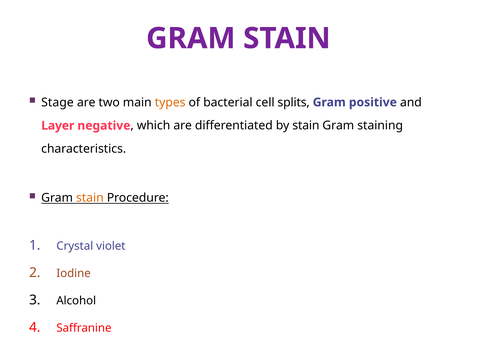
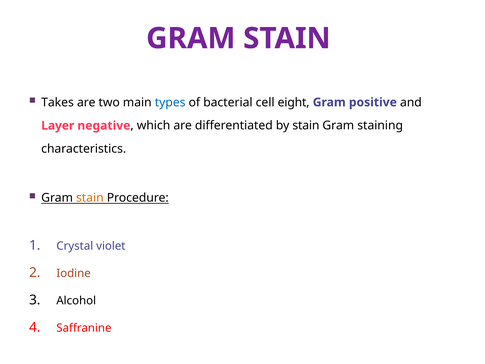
Stage: Stage -> Takes (58, 102)
types colour: orange -> blue (170, 102)
splits: splits -> eight (294, 102)
